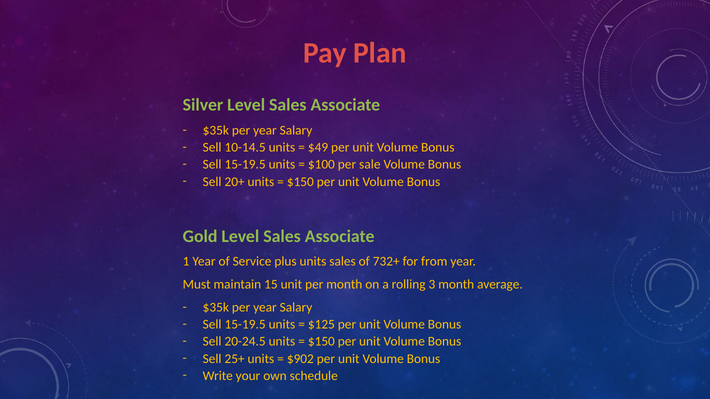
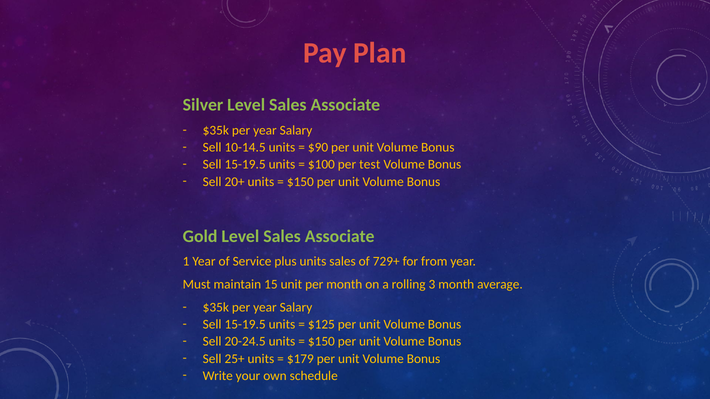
$49: $49 -> $90 (318, 148)
sale: sale -> test (370, 165)
732+: 732+ -> 729+ (386, 262)
$902: $902 -> $179 (300, 359)
